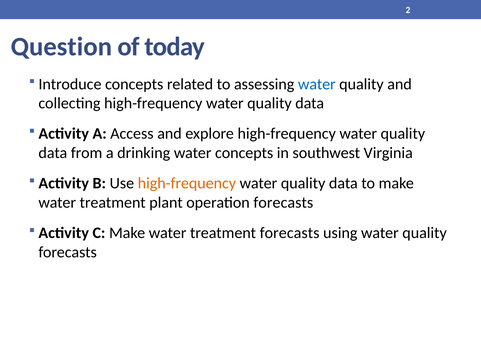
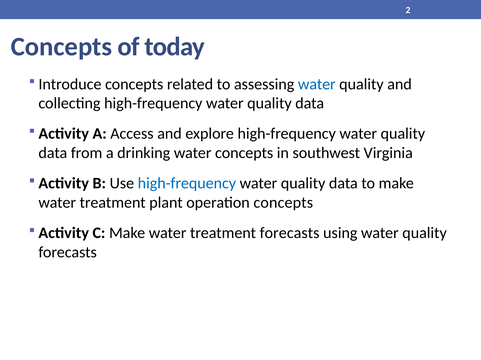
Question: Question -> Concepts (62, 47)
high-frequency colour: orange -> blue (187, 184)
operation forecasts: forecasts -> concepts (283, 203)
